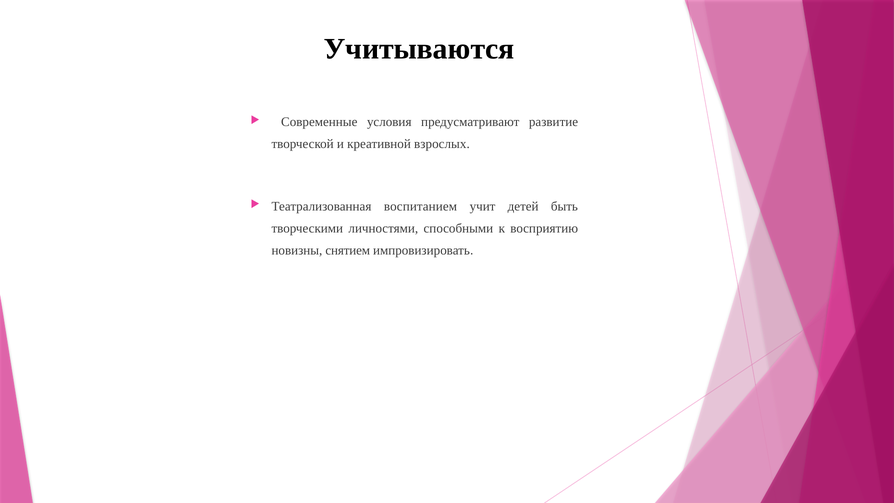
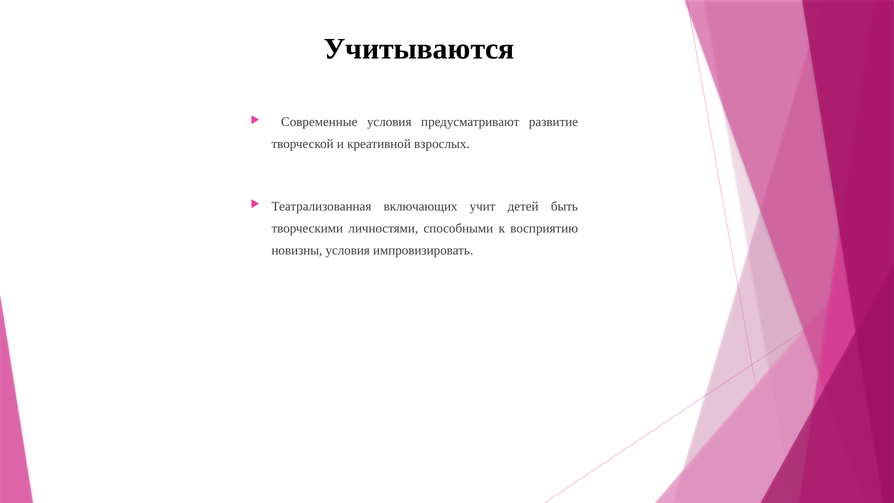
воспитанием: воспитанием -> включающих (421, 206)
новизны снятием: снятием -> условия (348, 250)
